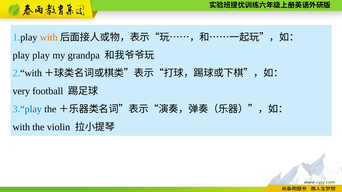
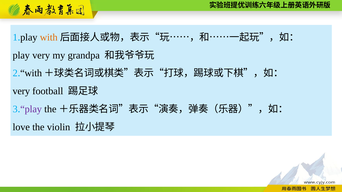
play play: play -> very (41, 55)
play colour: blue -> purple (31, 109)
with: with -> love (21, 127)
